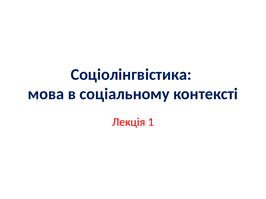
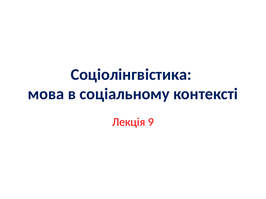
1: 1 -> 9 (151, 122)
